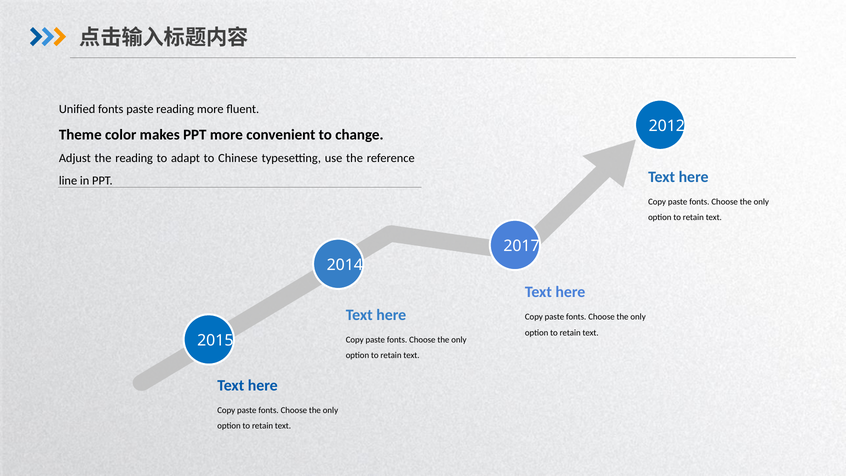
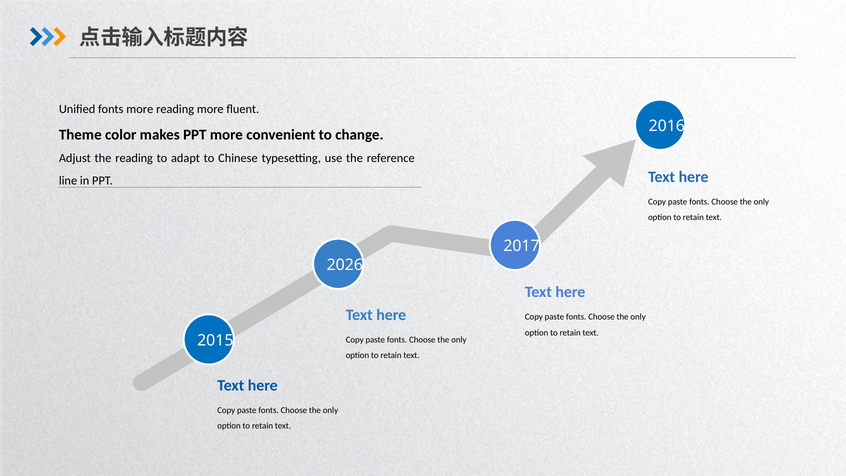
fonts paste: paste -> more (140, 109)
2012: 2012 -> 2016 (667, 126)
2014: 2014 -> 2026 (345, 265)
